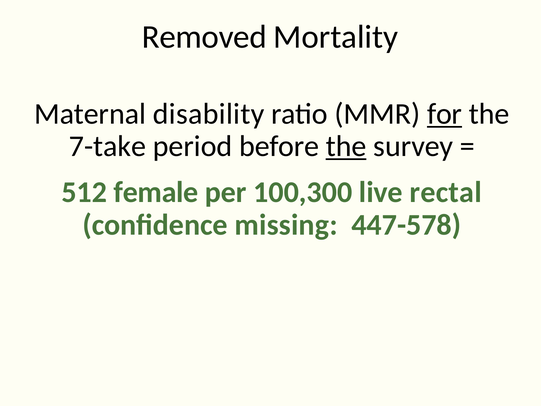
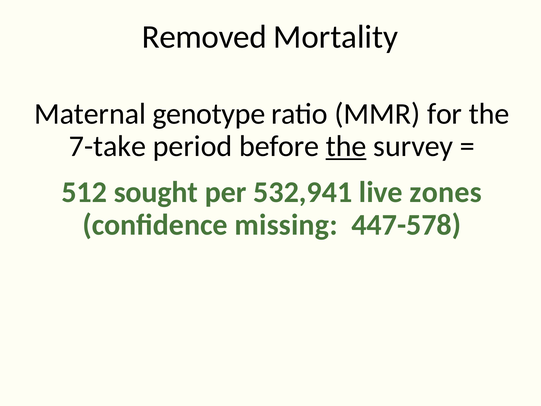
disability: disability -> genotype (209, 114)
for underline: present -> none (445, 114)
female: female -> sought (156, 192)
100,300: 100,300 -> 532,941 (303, 192)
rectal: rectal -> zones (446, 192)
